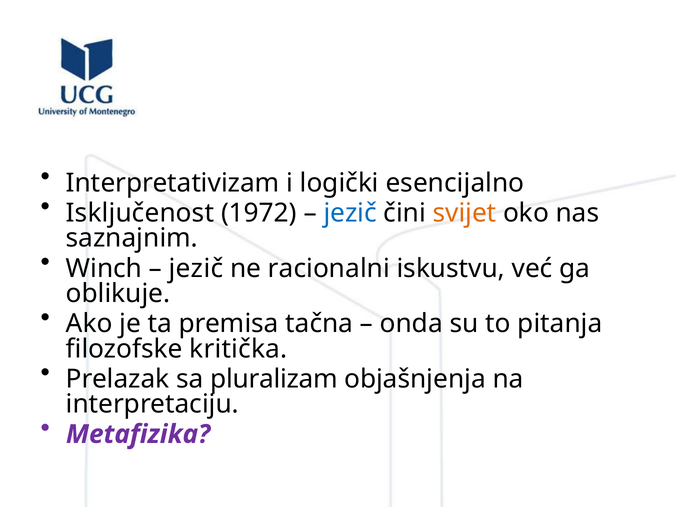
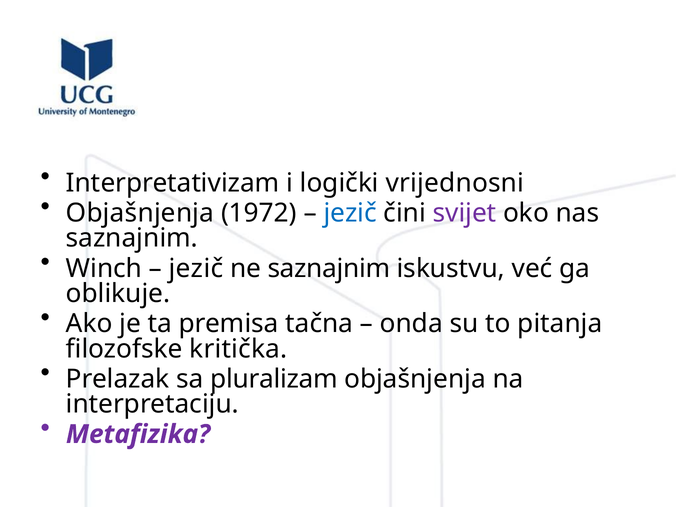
esencijalno: esencijalno -> vrijednosni (455, 183)
Isključenost: Isključenost -> Objašnjenja (140, 213)
svijet colour: orange -> purple (465, 213)
ne racionalni: racionalni -> saznajnim (329, 268)
